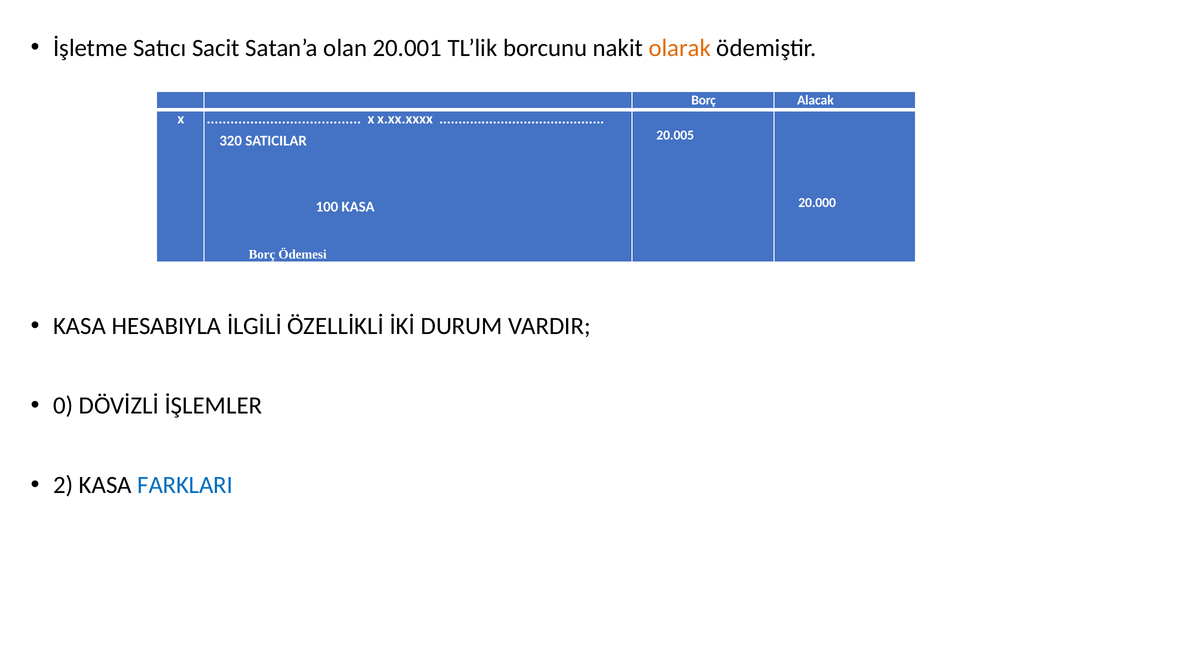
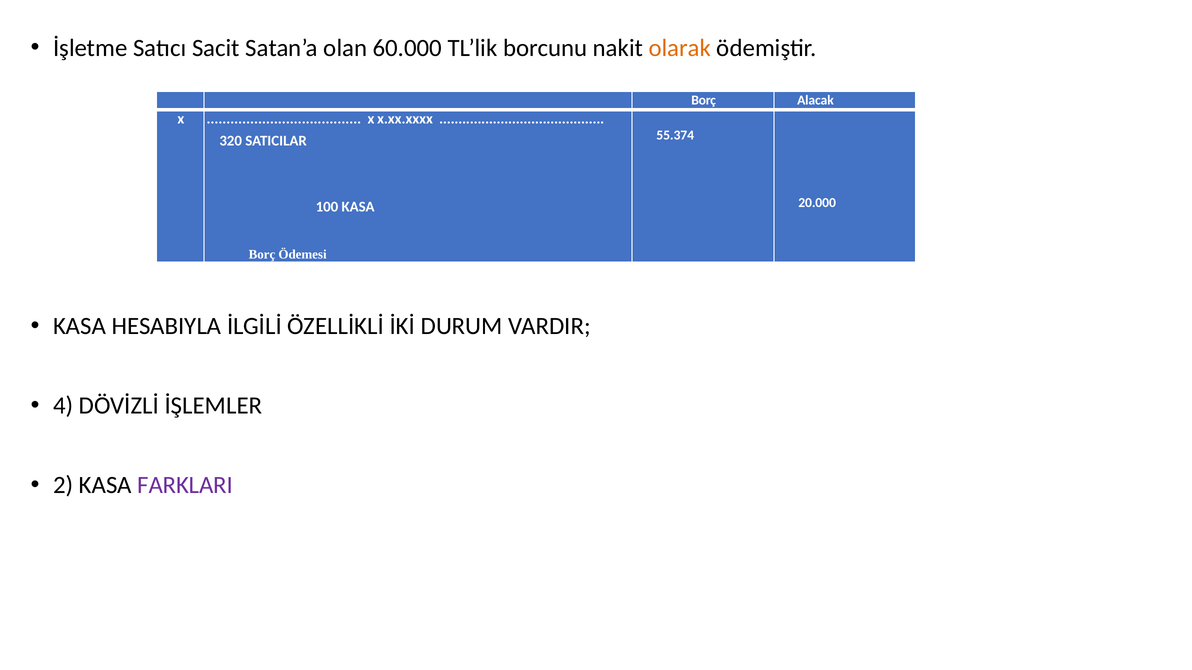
20.001: 20.001 -> 60.000 (407, 48)
20.005: 20.005 -> 55.374 (675, 135)
0: 0 -> 4 (63, 406)
FARKLARI colour: blue -> purple (185, 486)
